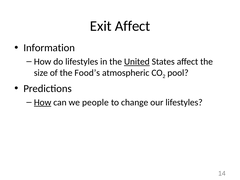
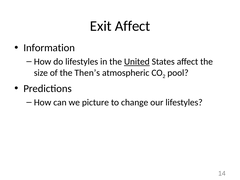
Food’s: Food’s -> Then’s (87, 73)
How underline: present -> none (43, 102)
people: people -> picture (95, 102)
